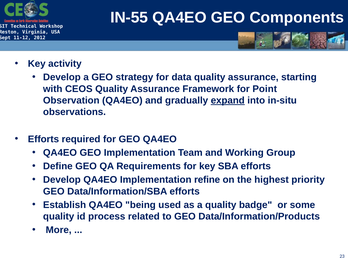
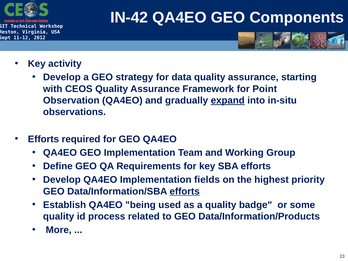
IN-55: IN-55 -> IN-42 (129, 18)
refine: refine -> fields (207, 180)
efforts underline: none -> present (185, 191)
